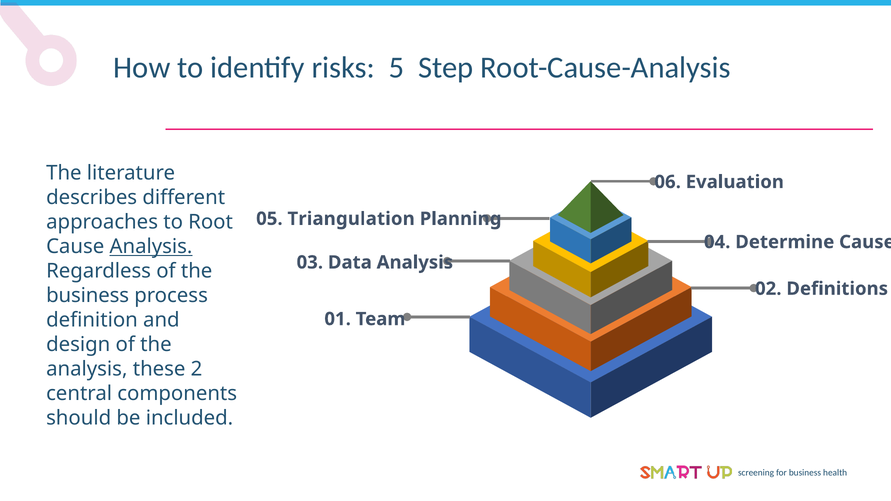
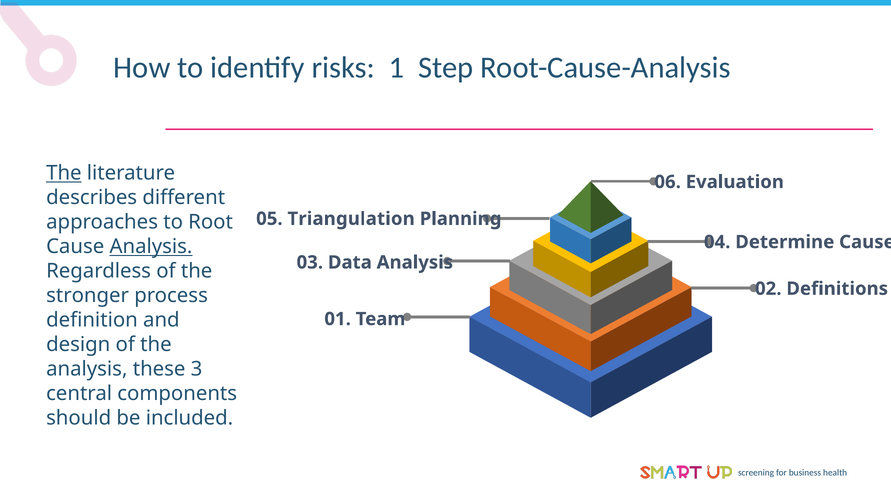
5: 5 -> 1 (397, 68)
The underline: none -> present (64, 173)
business: business -> stronger (88, 296)
2: 2 -> 3 (197, 369)
